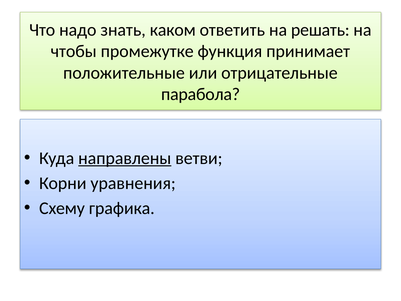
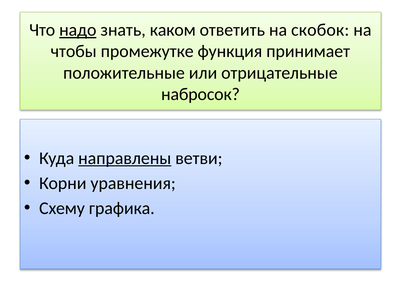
надо underline: none -> present (78, 30)
решать: решать -> скобок (320, 30)
парабола: парабола -> набросок (201, 94)
